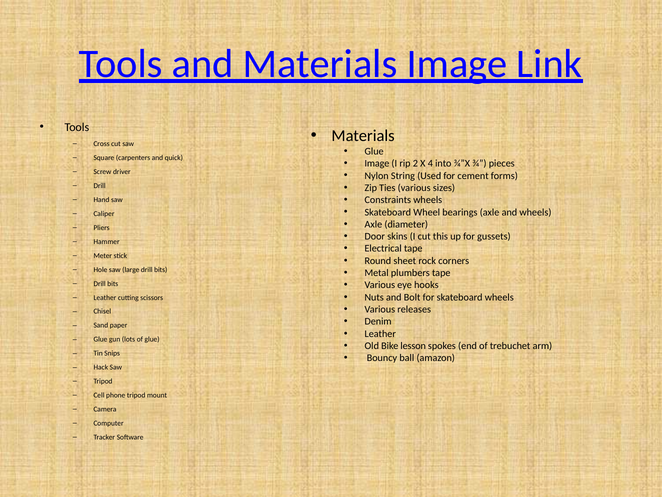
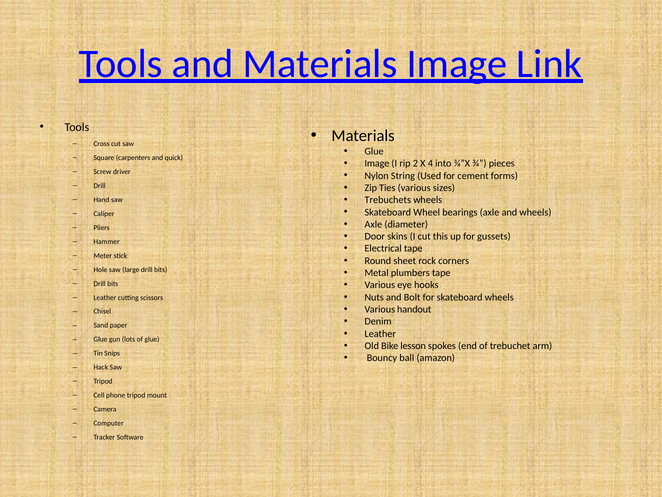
Constraints: Constraints -> Trebuchets (388, 200)
releases: releases -> handout (414, 309)
